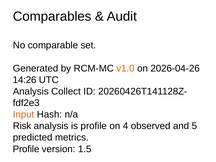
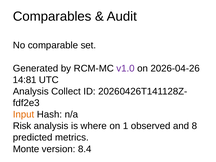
v1.0 colour: orange -> purple (126, 68)
14:26: 14:26 -> 14:81 (25, 80)
is profile: profile -> where (94, 126)
4: 4 -> 1 (126, 126)
5: 5 -> 8 (194, 126)
Profile: Profile -> Monte (26, 149)
1.5: 1.5 -> 8.4 (85, 149)
